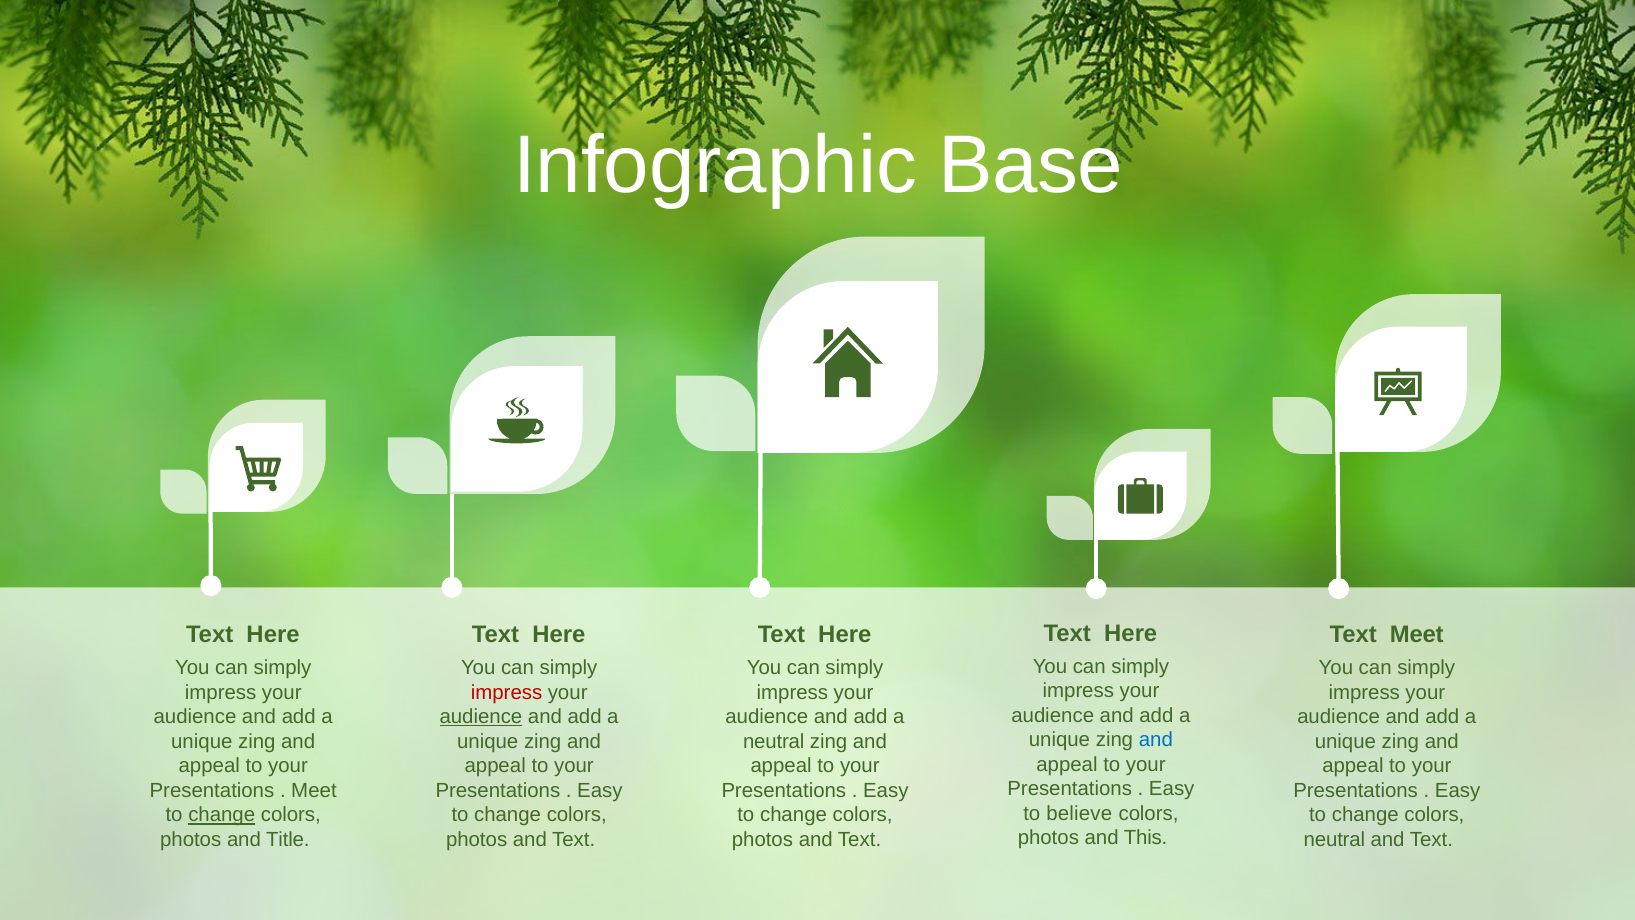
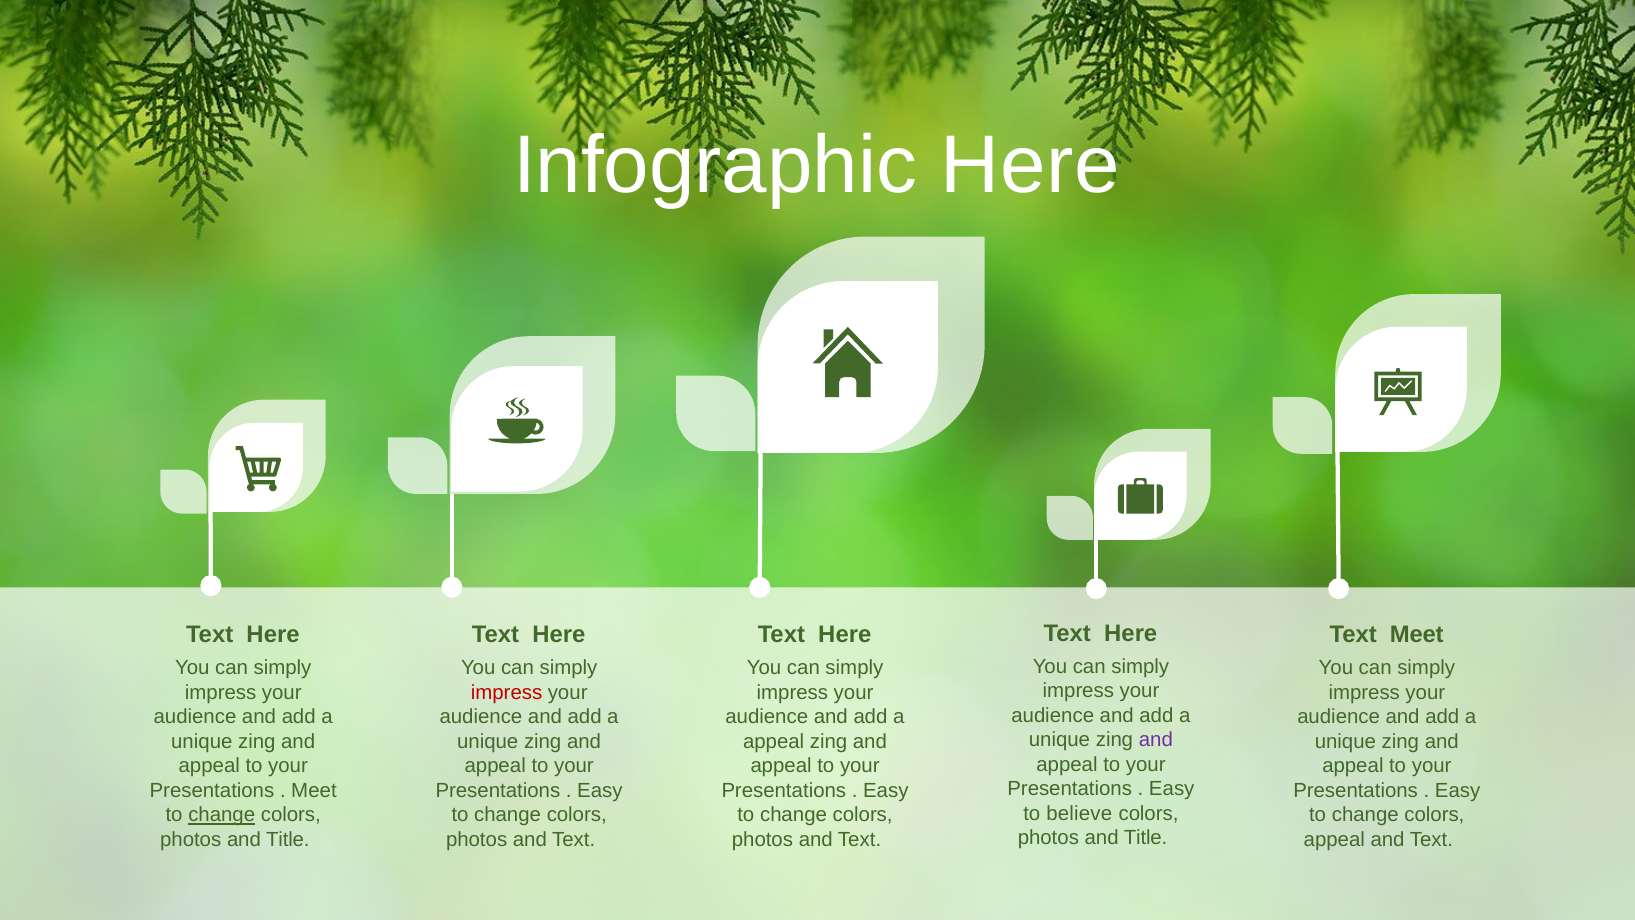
Infographic Base: Base -> Here (1030, 166)
audience underline: present -> none (481, 717)
and colour: blue -> purple (1156, 740)
neutral: neutral -> appeal (774, 741)
This: This -> Title (1146, 838)
neutral: neutral -> appeal (1334, 839)
